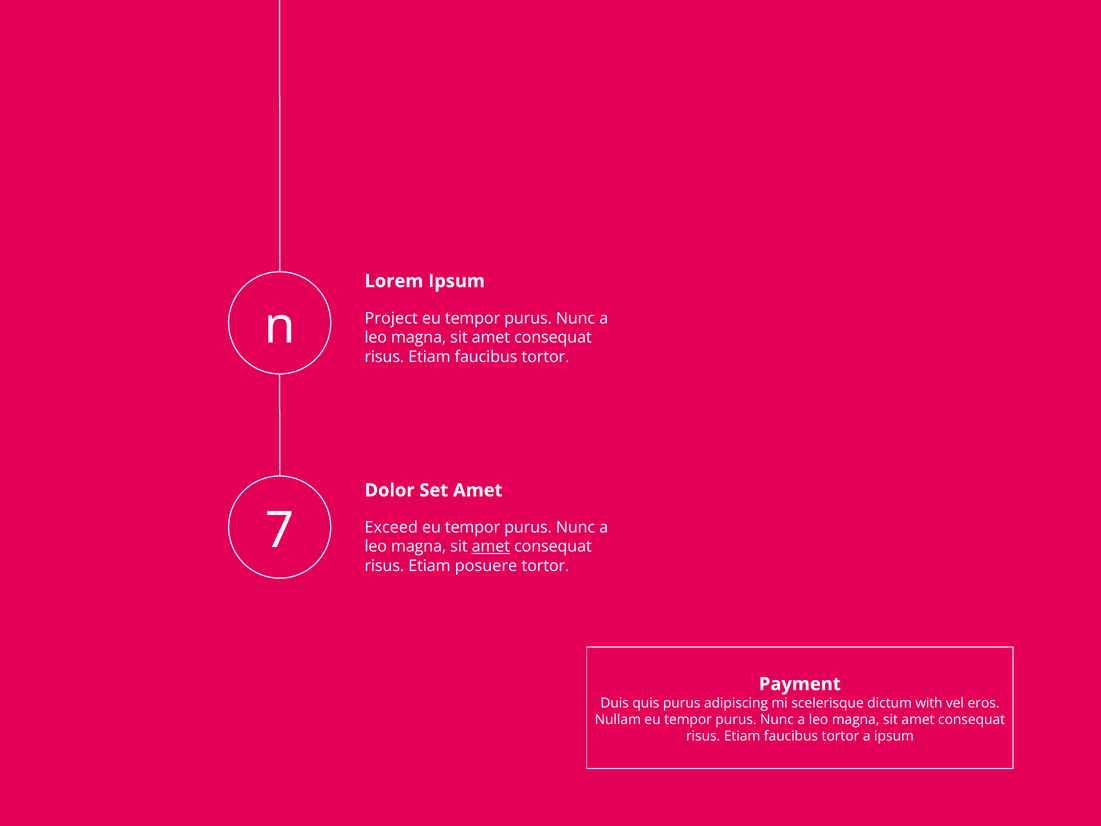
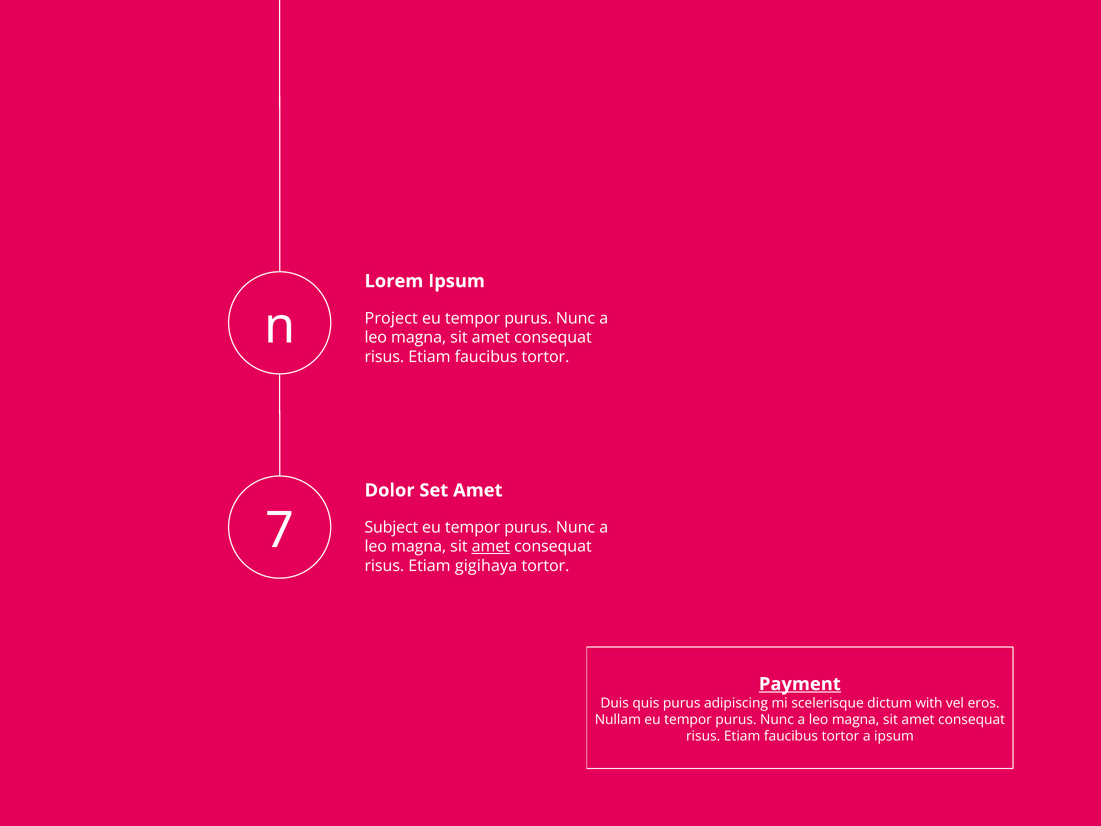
Exceed: Exceed -> Subject (391, 527)
posuere: posuere -> gigihaya (486, 566)
Payment underline: none -> present (800, 684)
